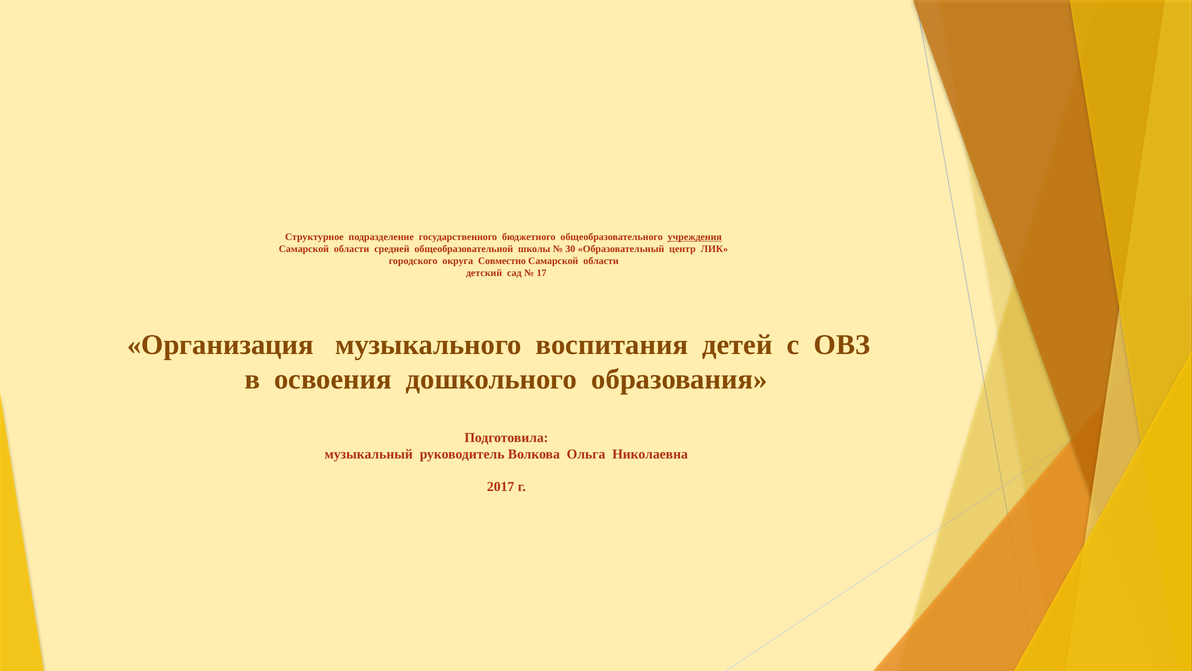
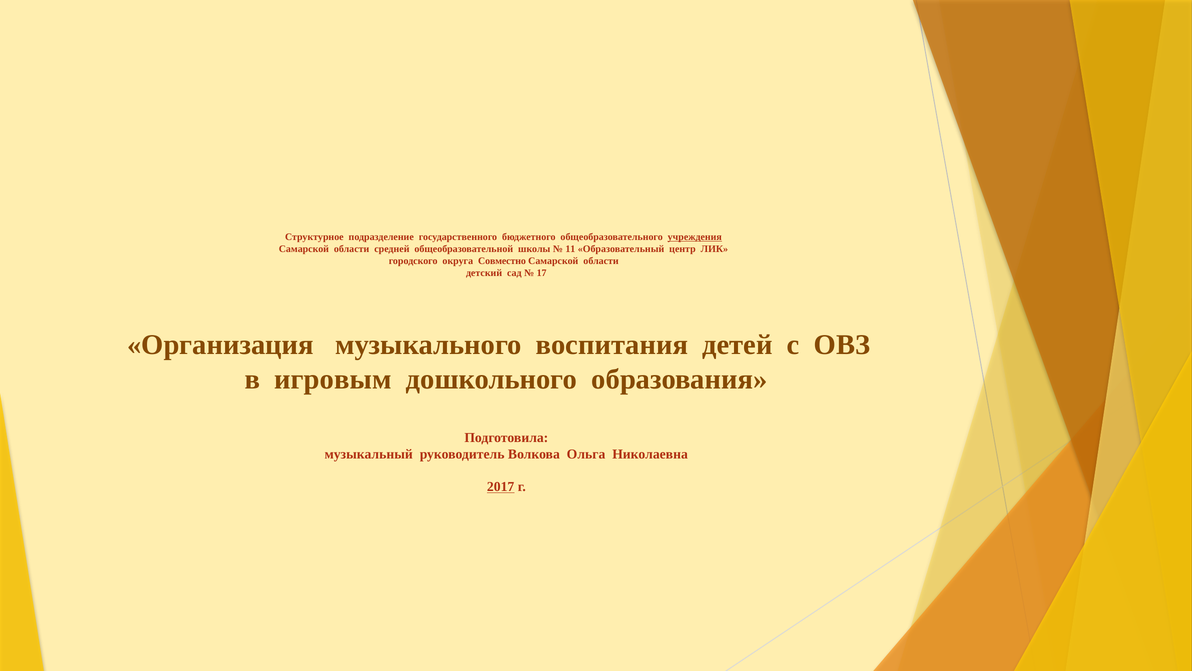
30: 30 -> 11 (570, 249)
освоения: освоения -> игровым (333, 379)
2017 underline: none -> present (501, 487)
